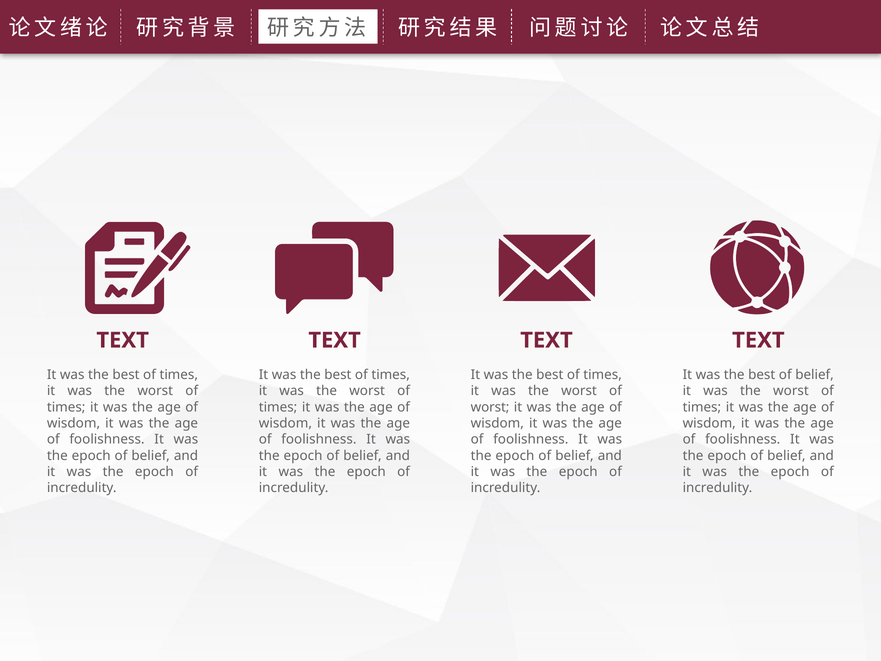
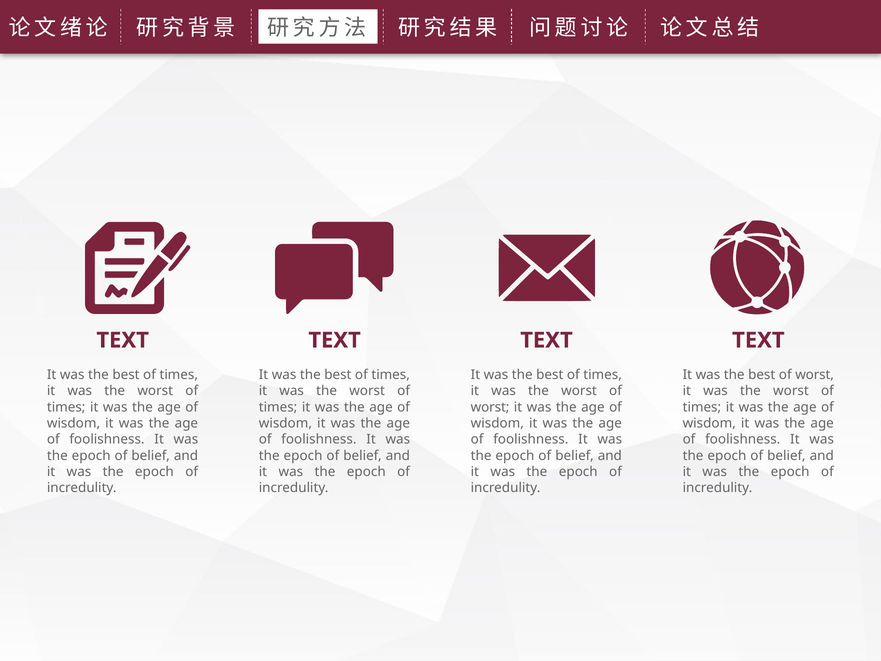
best of belief: belief -> worst (815, 375)
